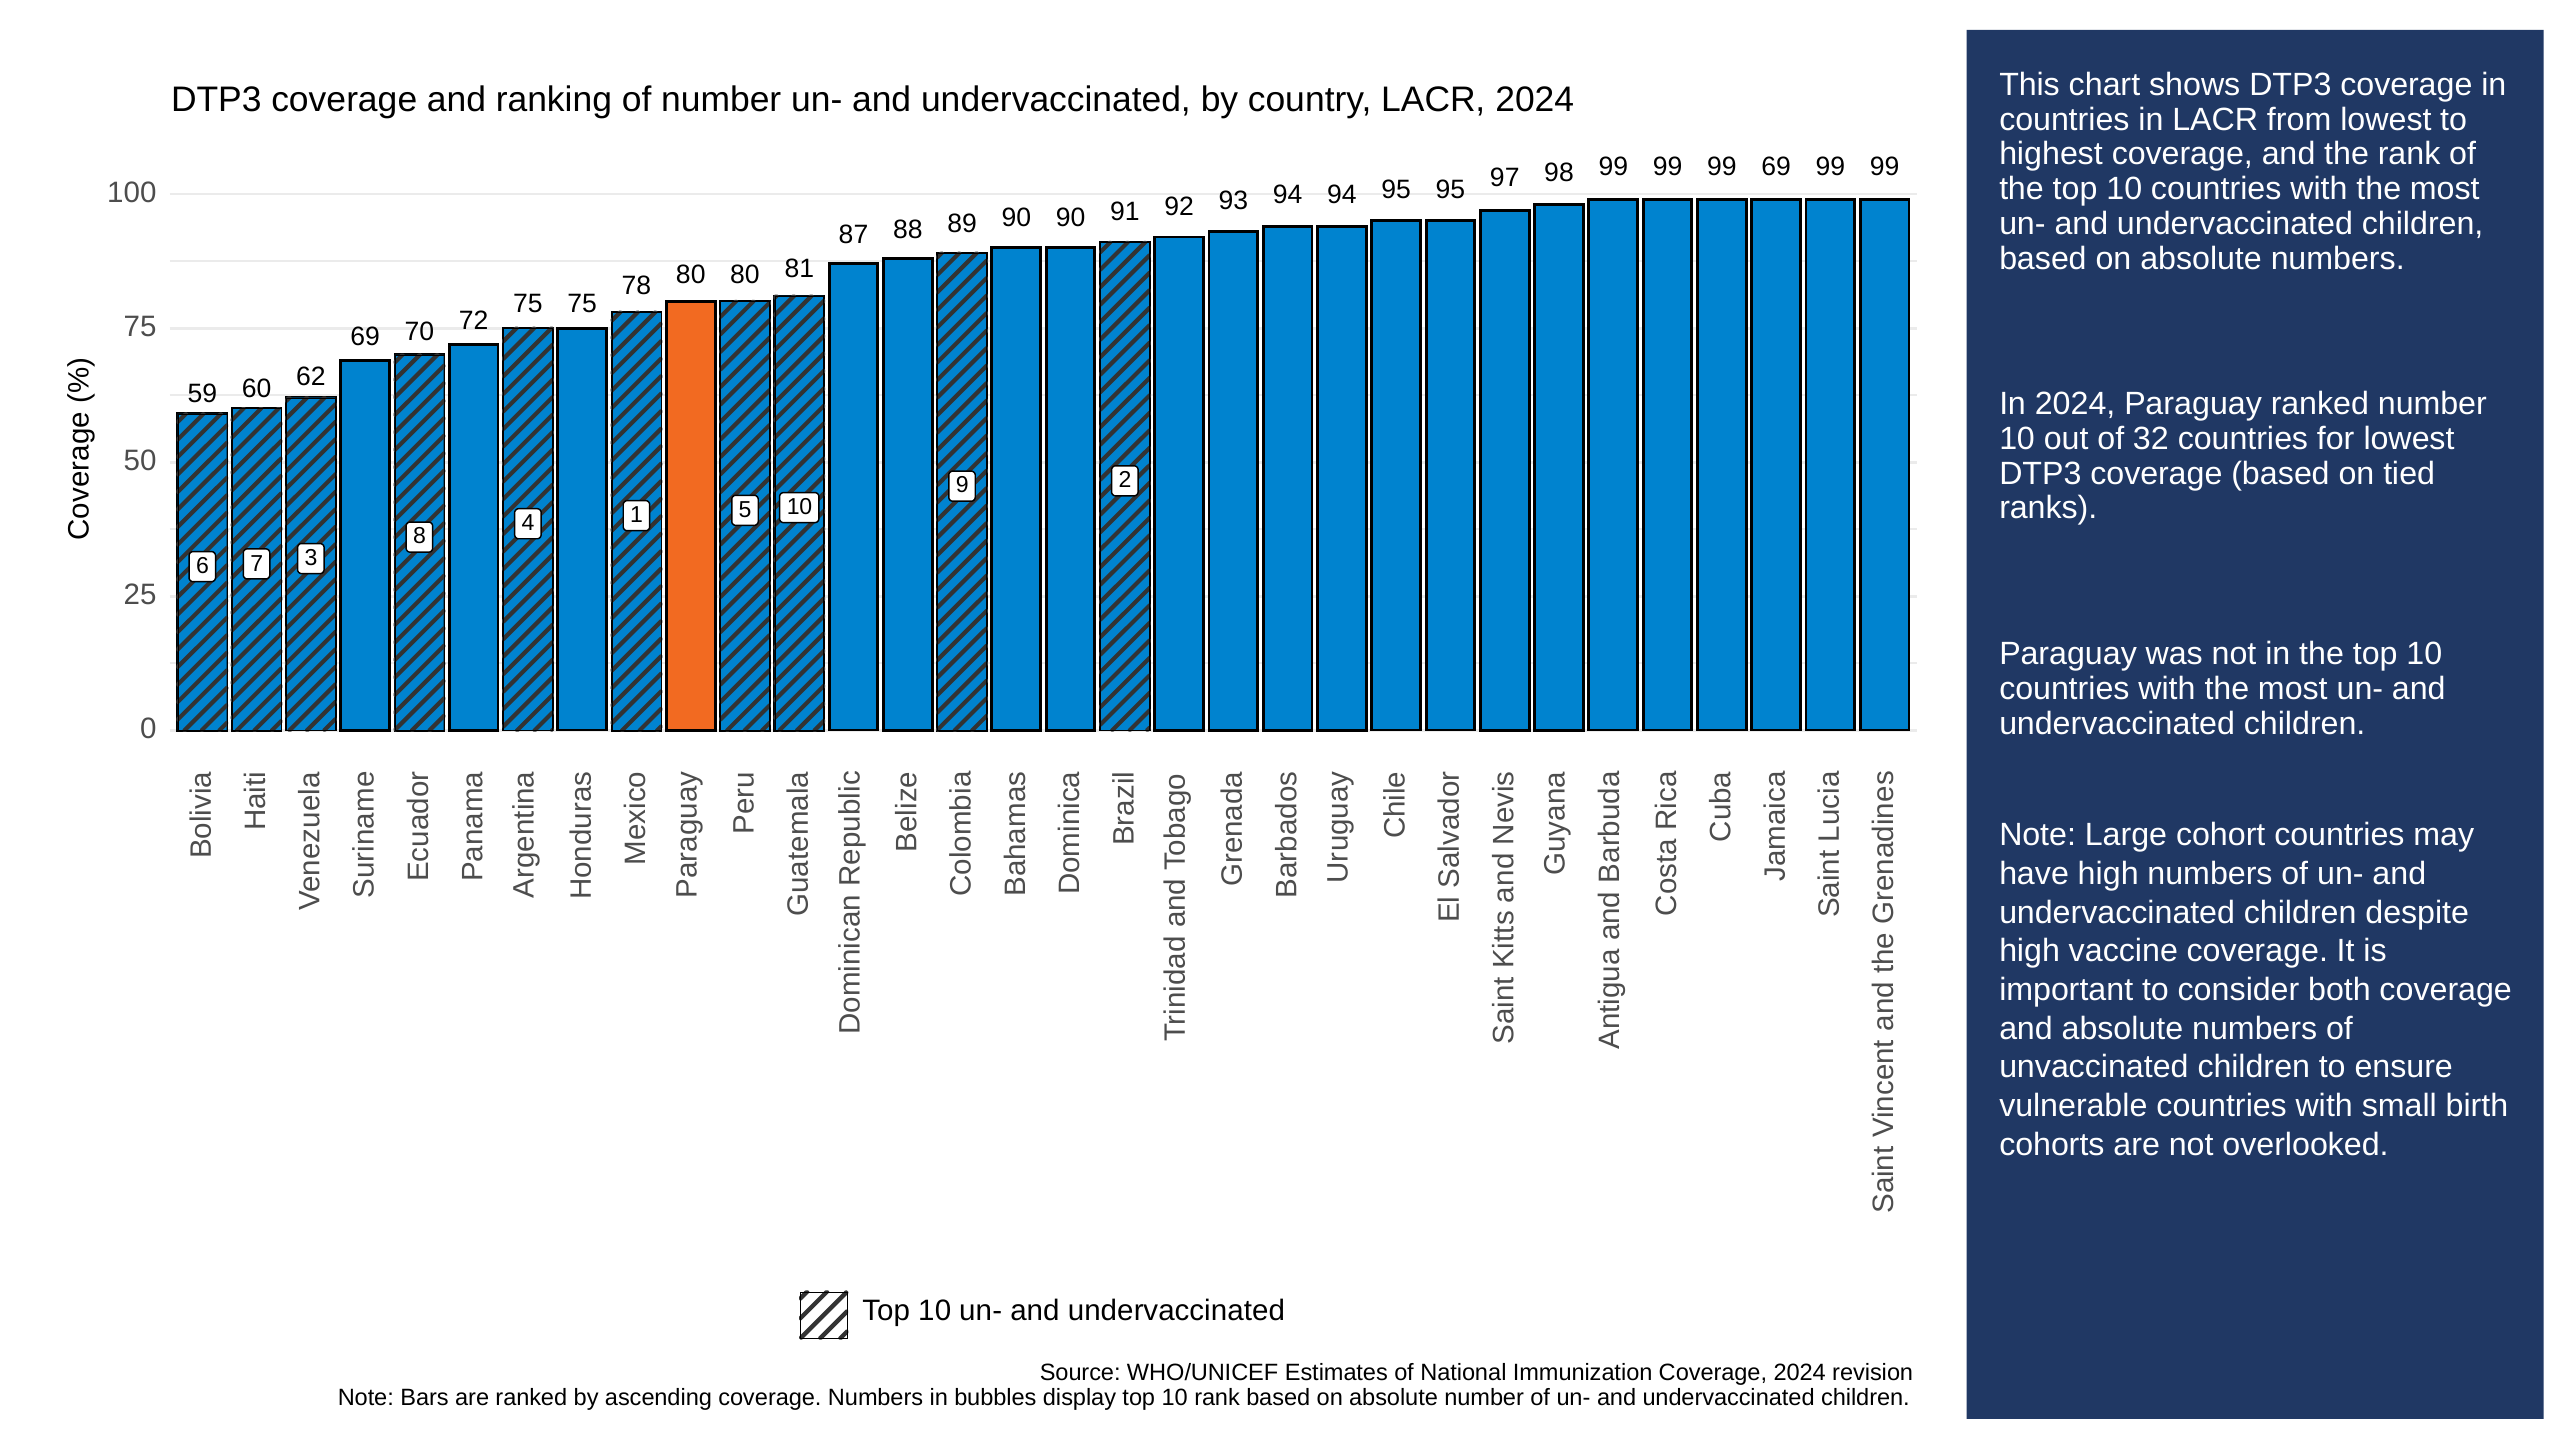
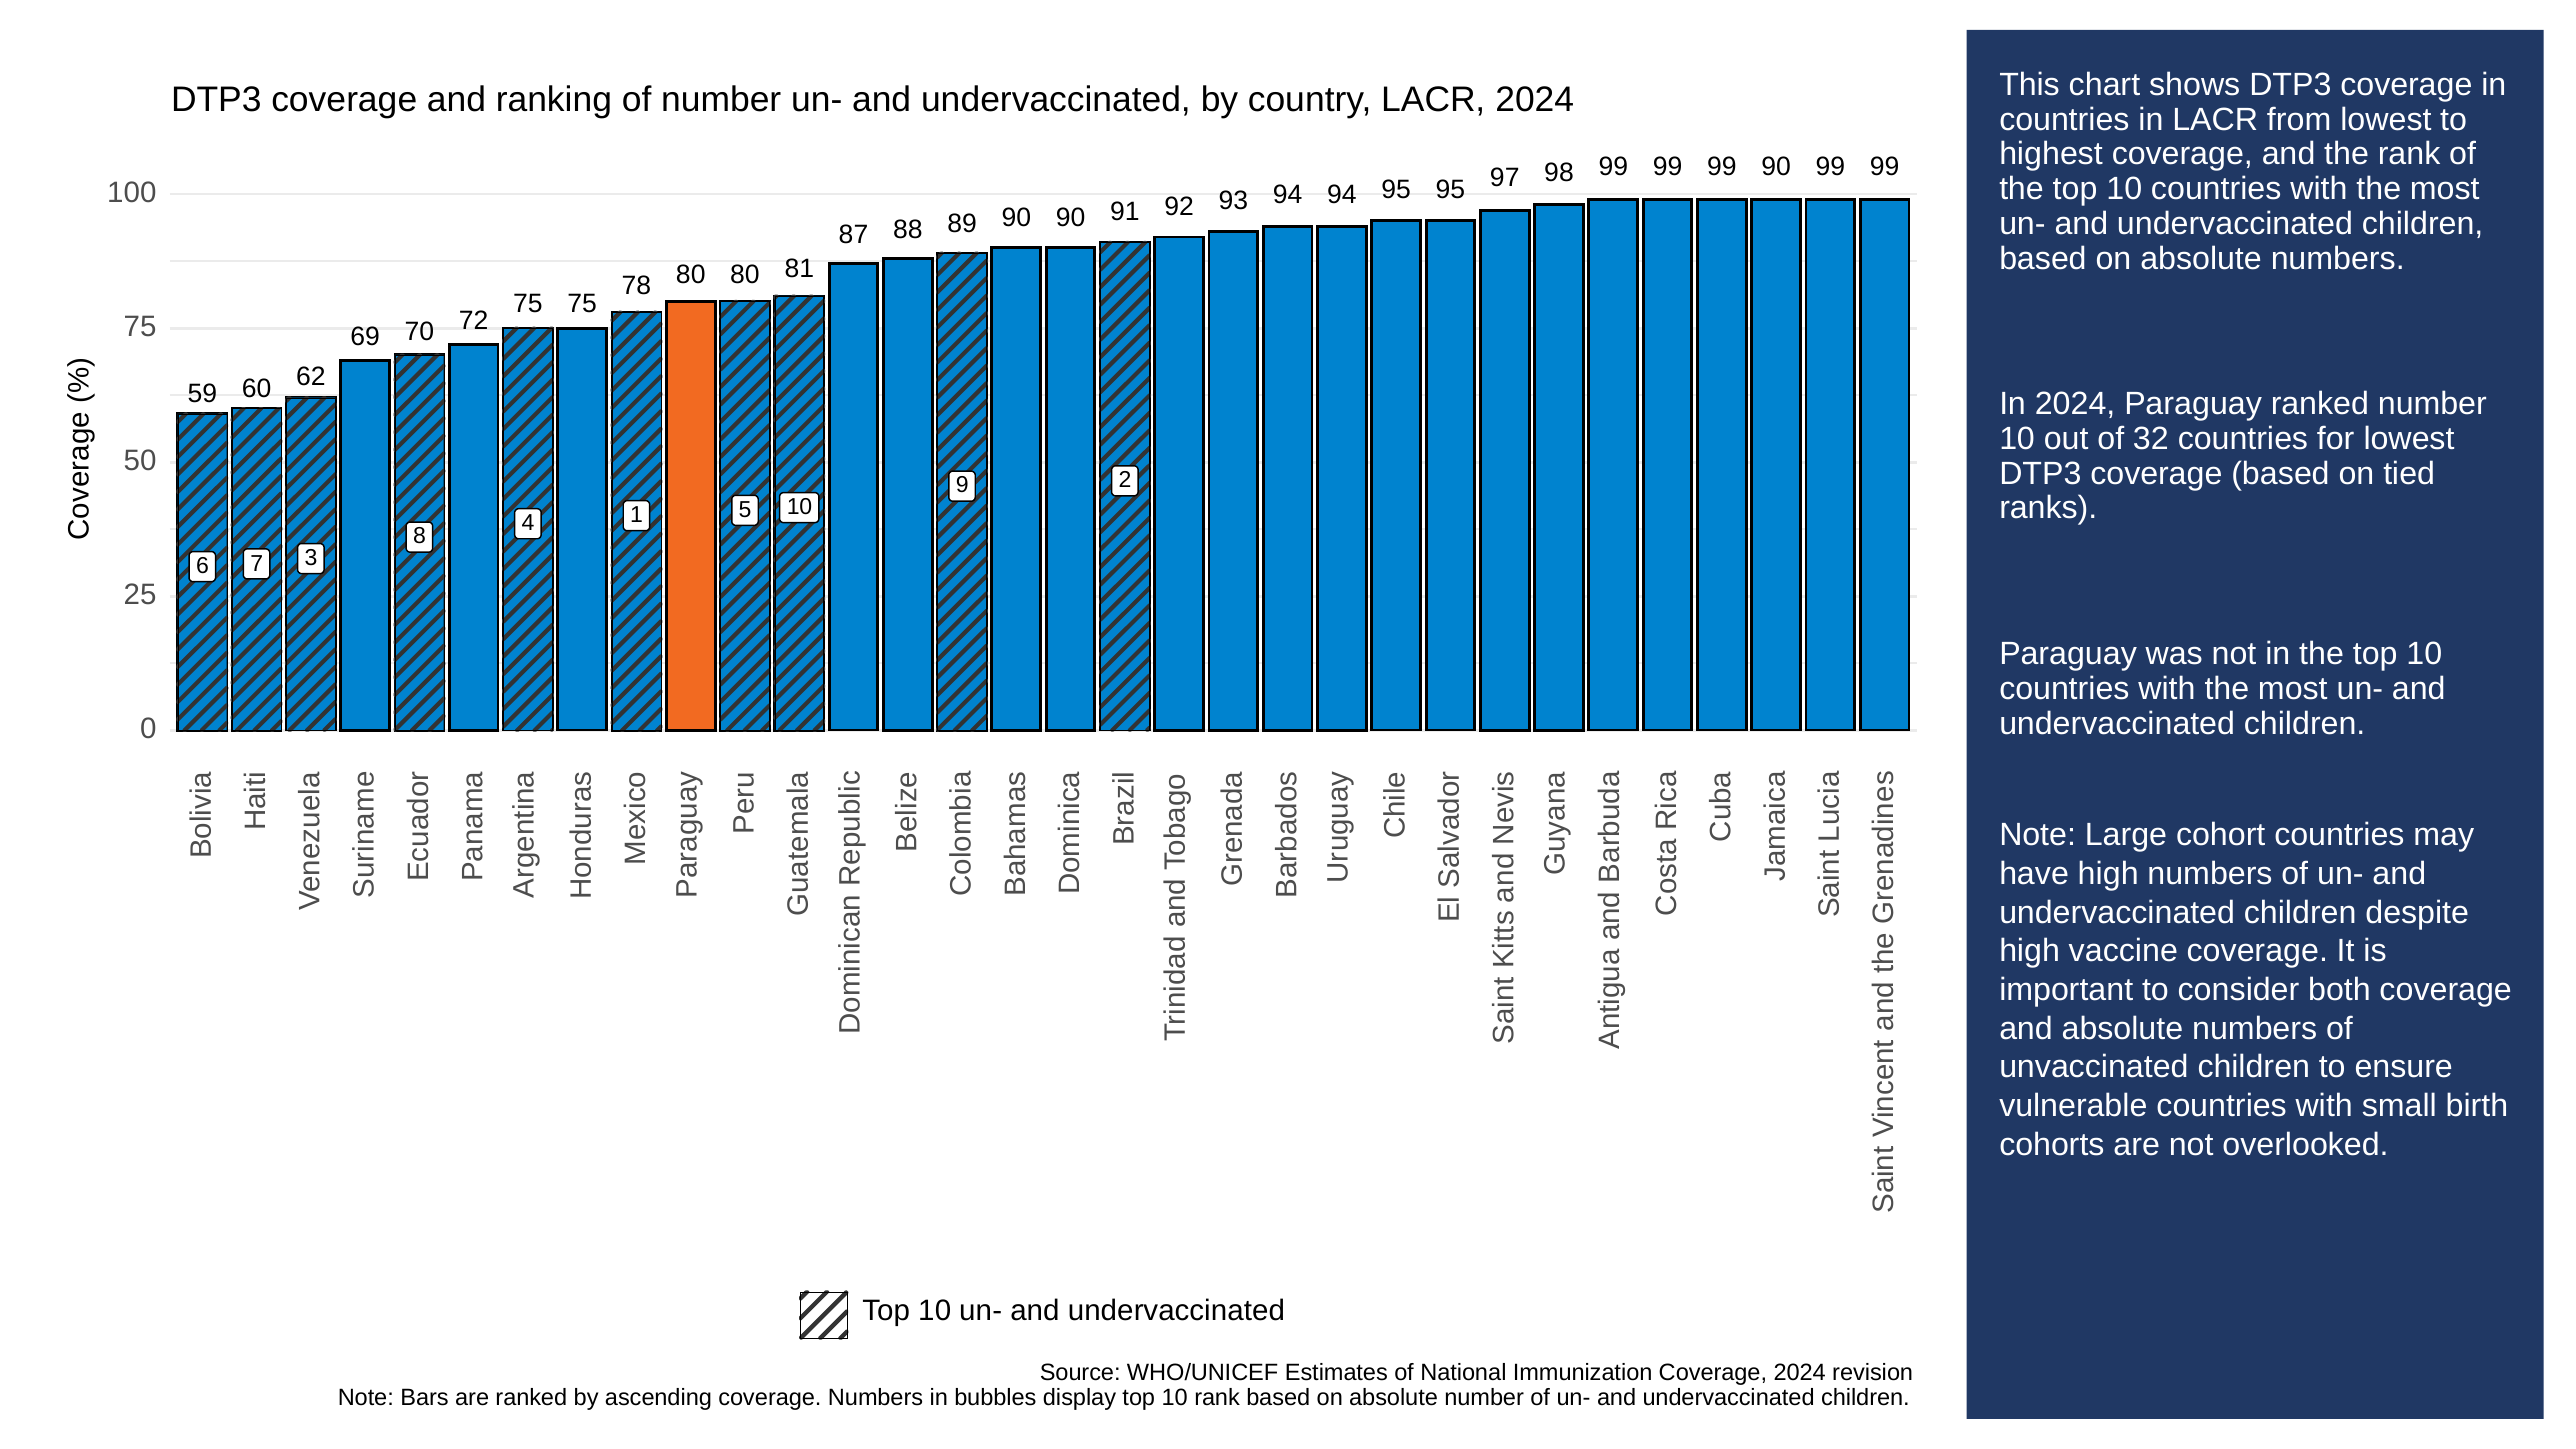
99 69: 69 -> 90 (1776, 167)
